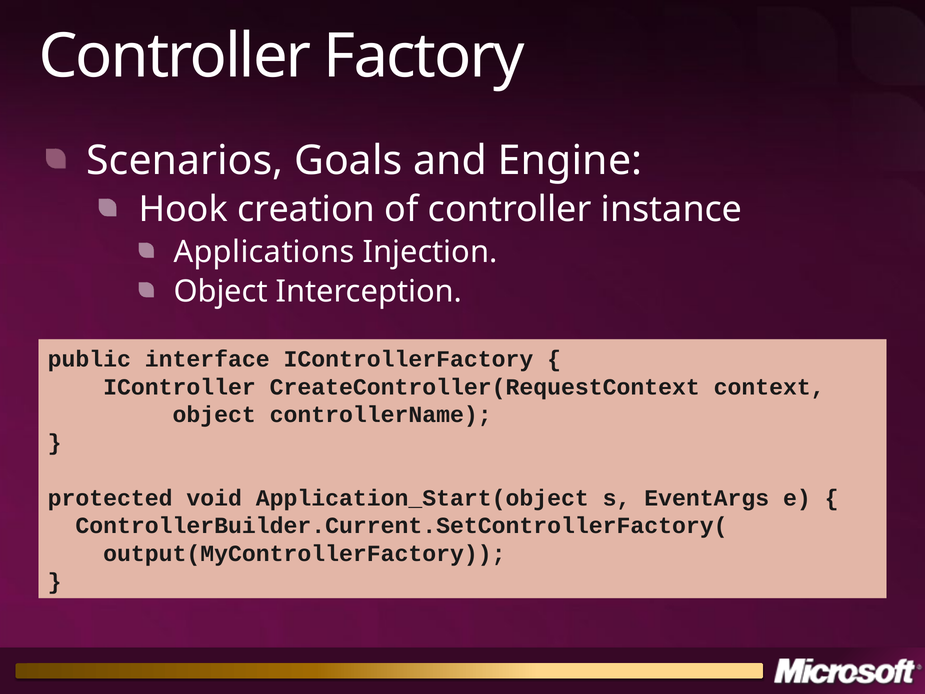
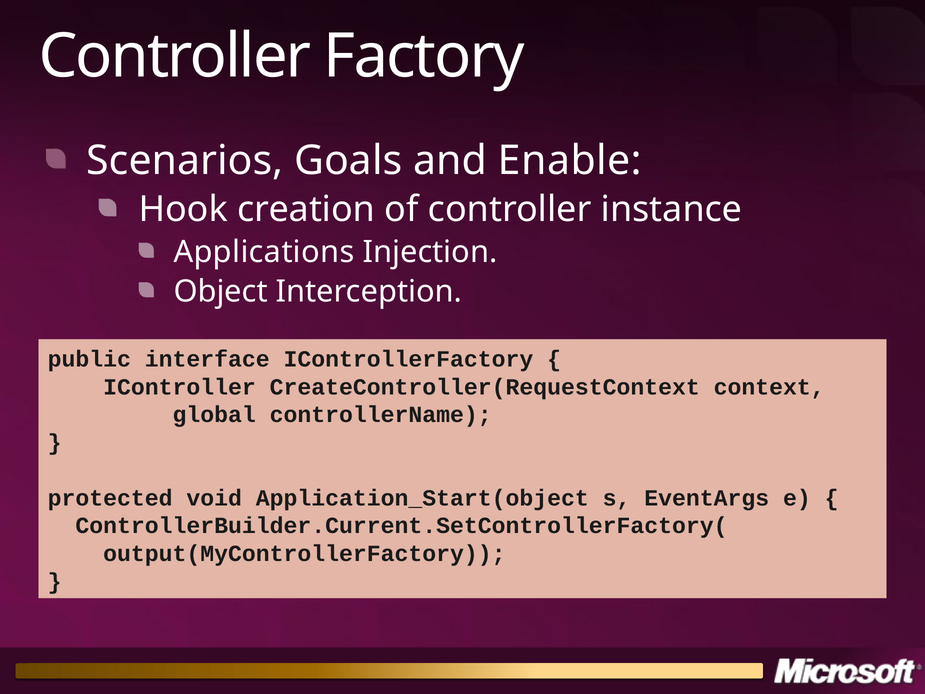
Engine: Engine -> Enable (570, 161)
object: object -> global (214, 415)
